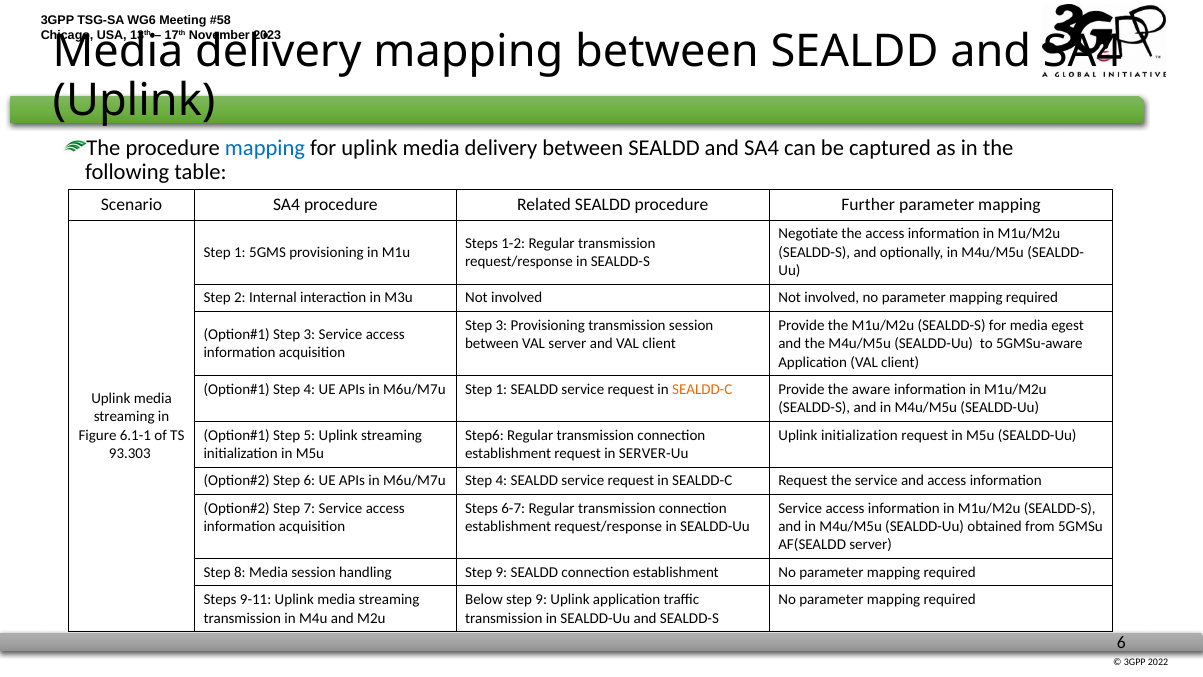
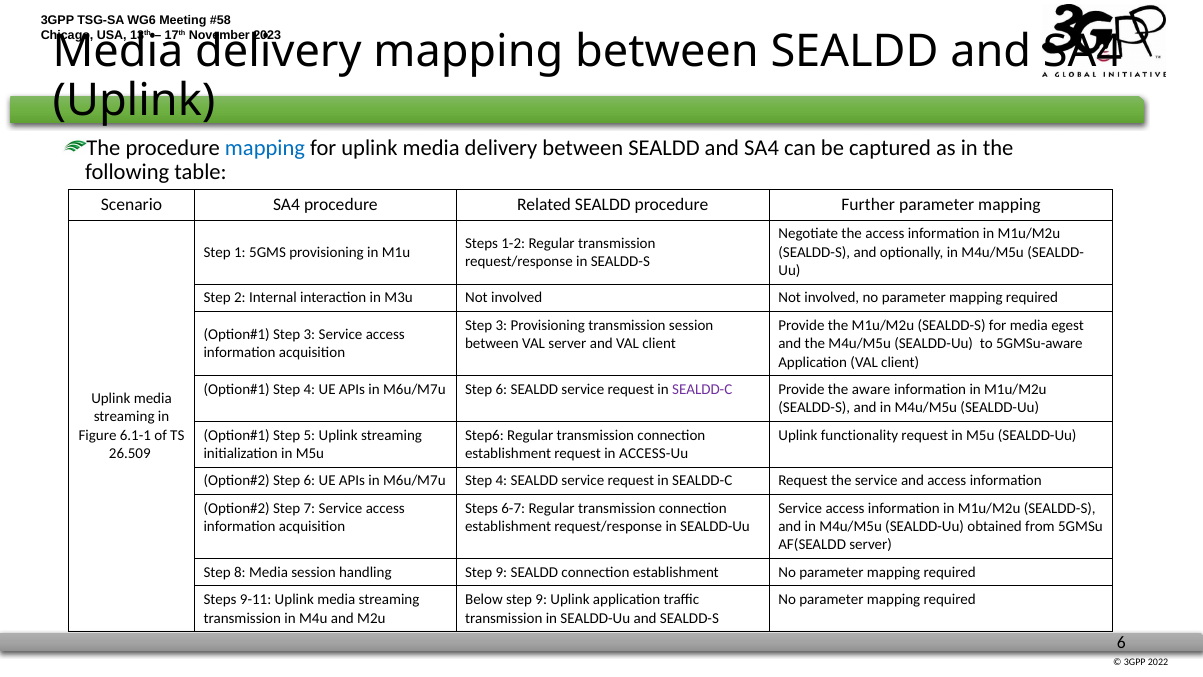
M6u/M7u Step 1: 1 -> 6 (501, 389)
SEALDD-C colour: orange -> purple (702, 389)
Uplink initialization: initialization -> functionality (859, 435)
93.303: 93.303 -> 26.509 (130, 453)
SERVER-Uu: SERVER-Uu -> ACCESS-Uu (654, 453)
